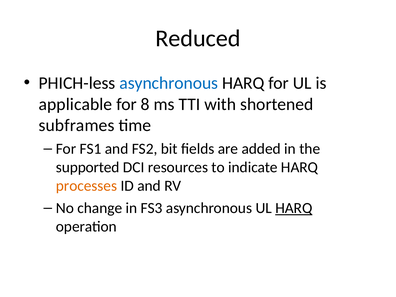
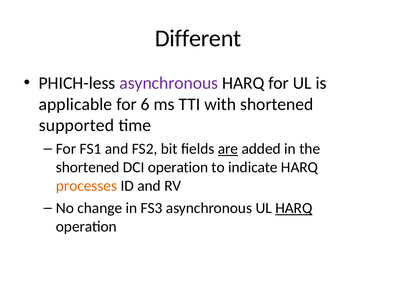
Reduced: Reduced -> Different (198, 38)
asynchronous colour: blue -> purple (169, 83)
8: 8 -> 6 (145, 104)
subframes: subframes -> supported (76, 125)
are underline: none -> present (228, 149)
supported: supported -> shortened (88, 167)
DCI resources: resources -> operation (178, 167)
